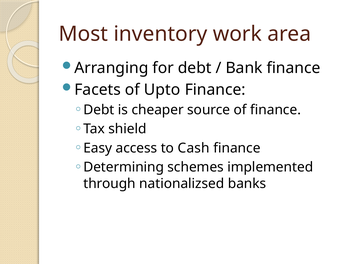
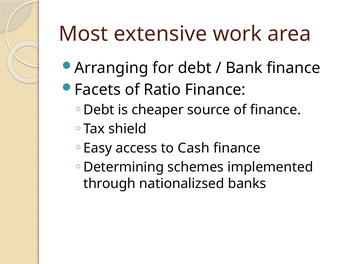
inventory: inventory -> extensive (160, 34)
Upto: Upto -> Ratio (162, 90)
